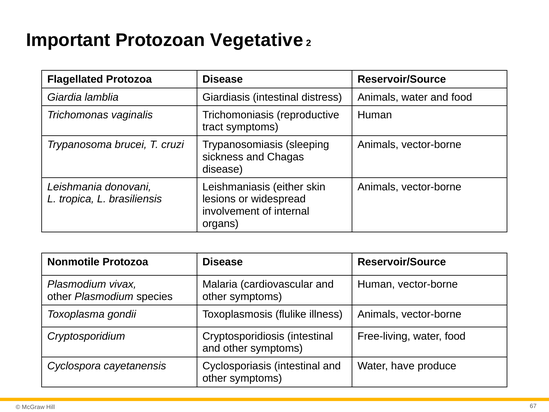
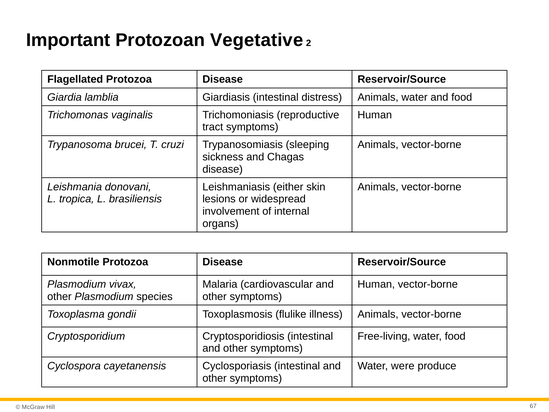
have: have -> were (403, 366)
